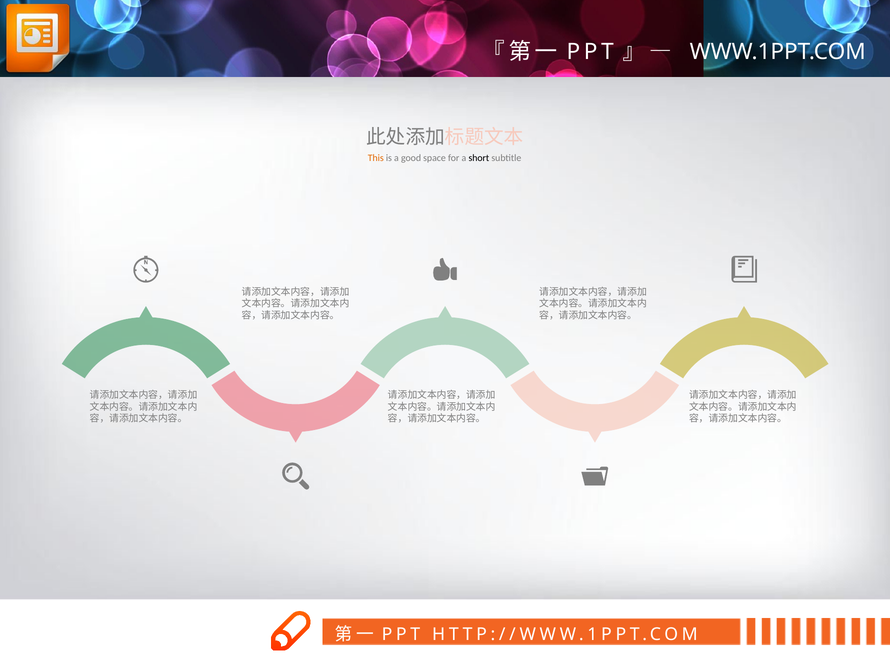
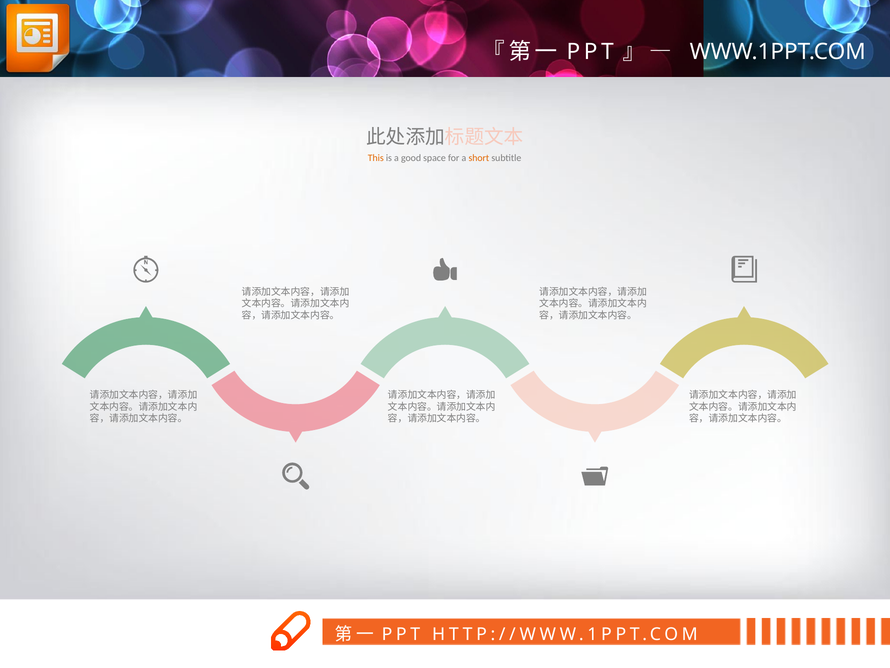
short colour: black -> orange (479, 158)
